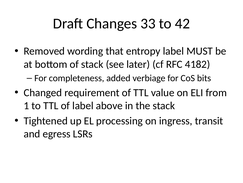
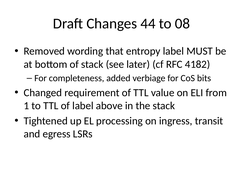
33: 33 -> 44 (148, 24)
42: 42 -> 08 (182, 24)
